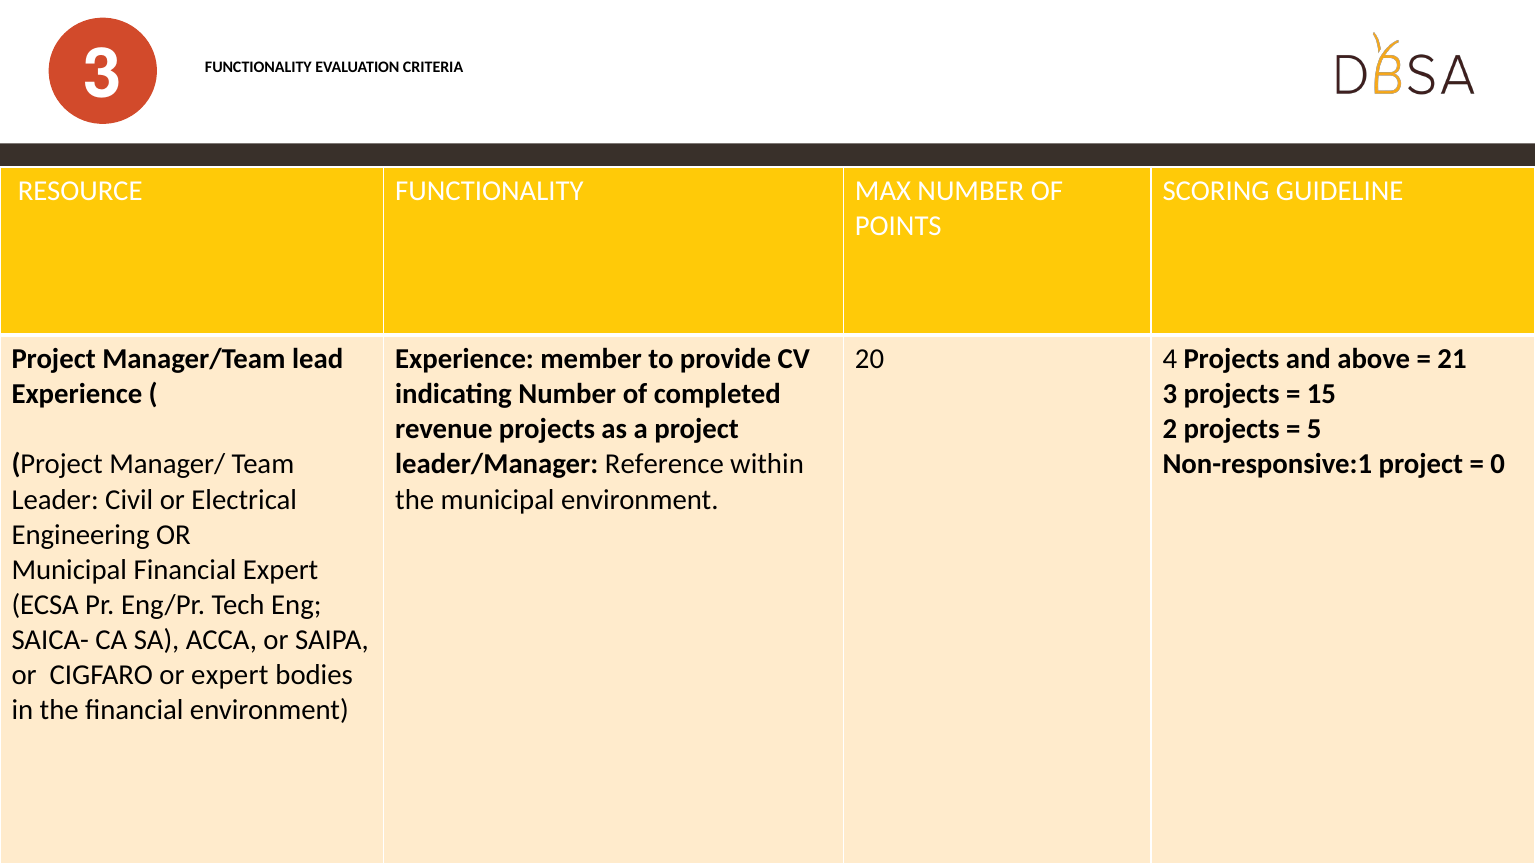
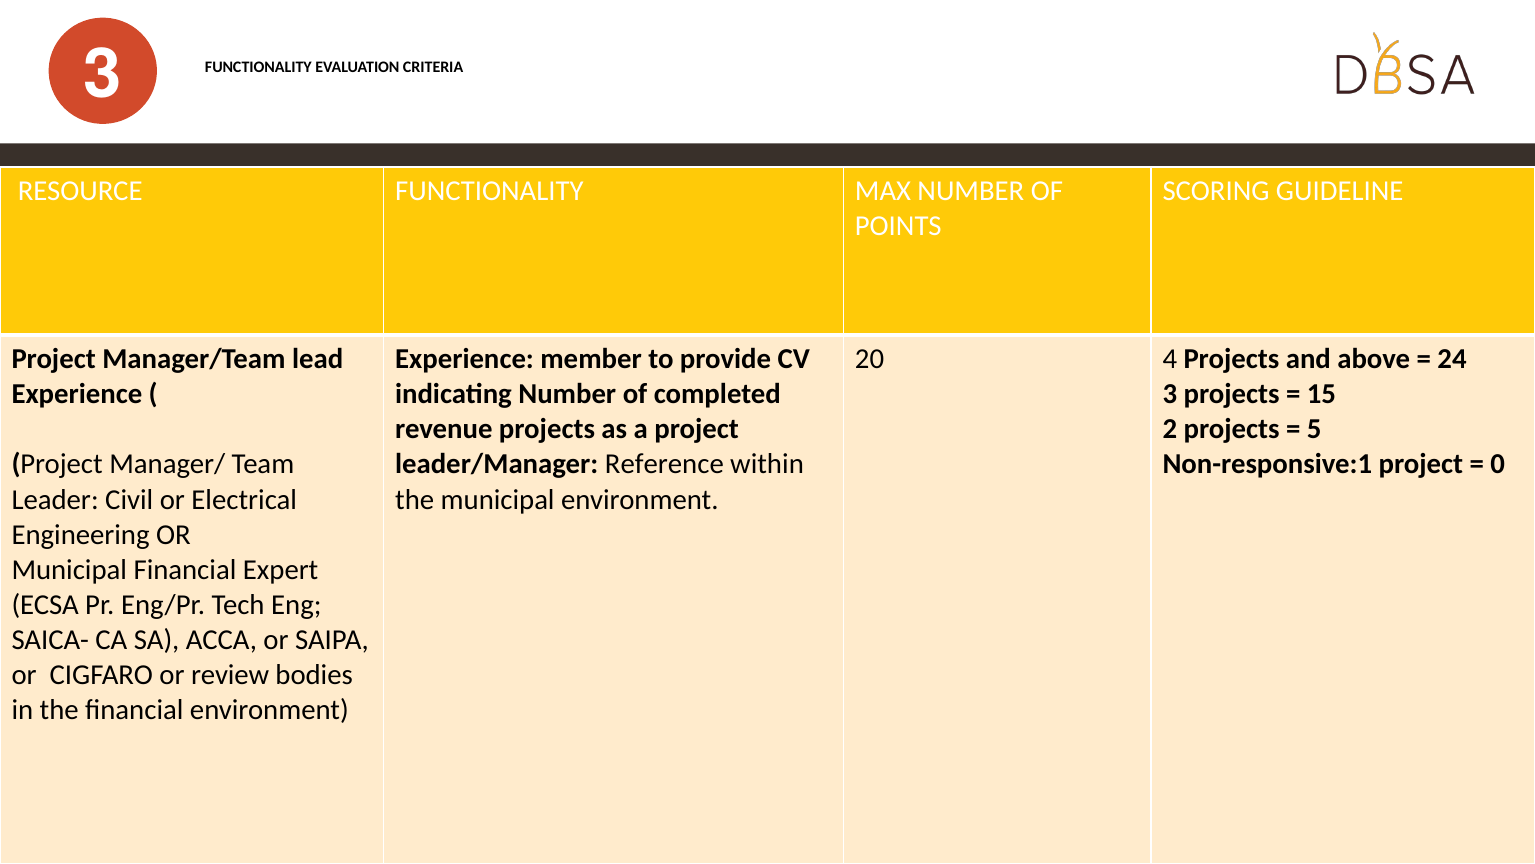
21: 21 -> 24 (1452, 359)
or expert: expert -> review (230, 675)
